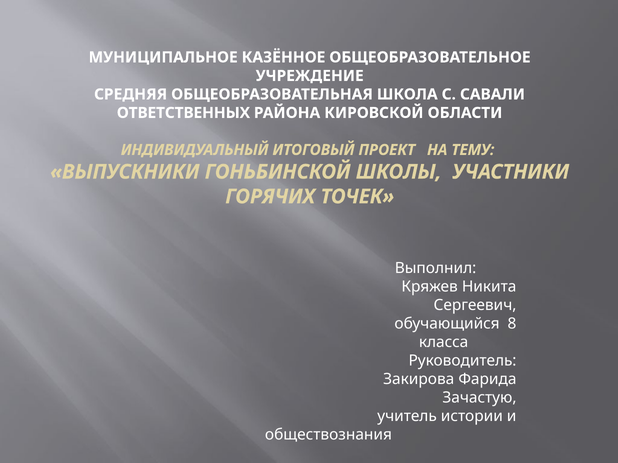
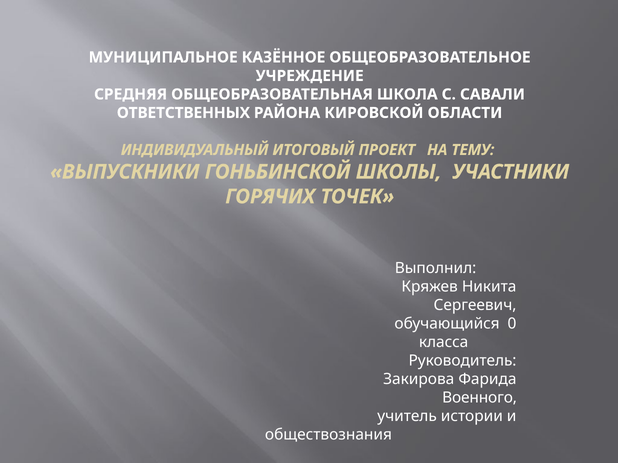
8: 8 -> 0 (512, 324)
Зачастую: Зачастую -> Военного (480, 398)
